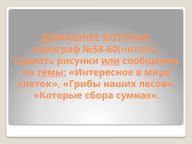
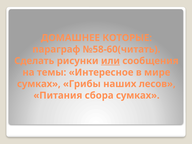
темы underline: present -> none (52, 72)
клеток: клеток -> сумках (39, 84)
Которые: Которые -> Питания (58, 95)
